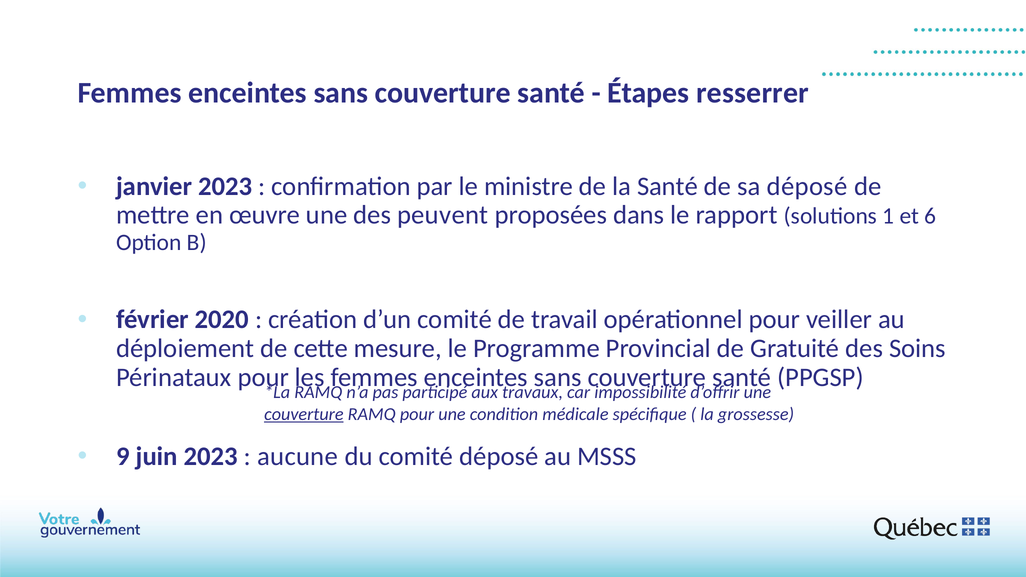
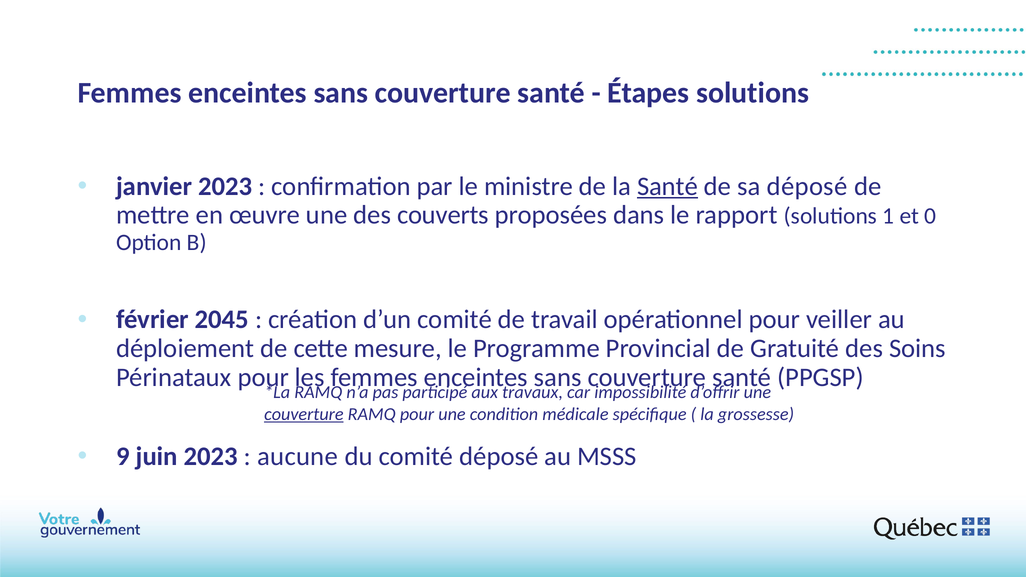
Étapes resserrer: resserrer -> solutions (753, 93)
Santé underline: none -> present (667, 186)
peuvent: peuvent -> couverts (443, 215)
6: 6 -> 0 (930, 216)
2020: 2020 -> 2045 (222, 320)
